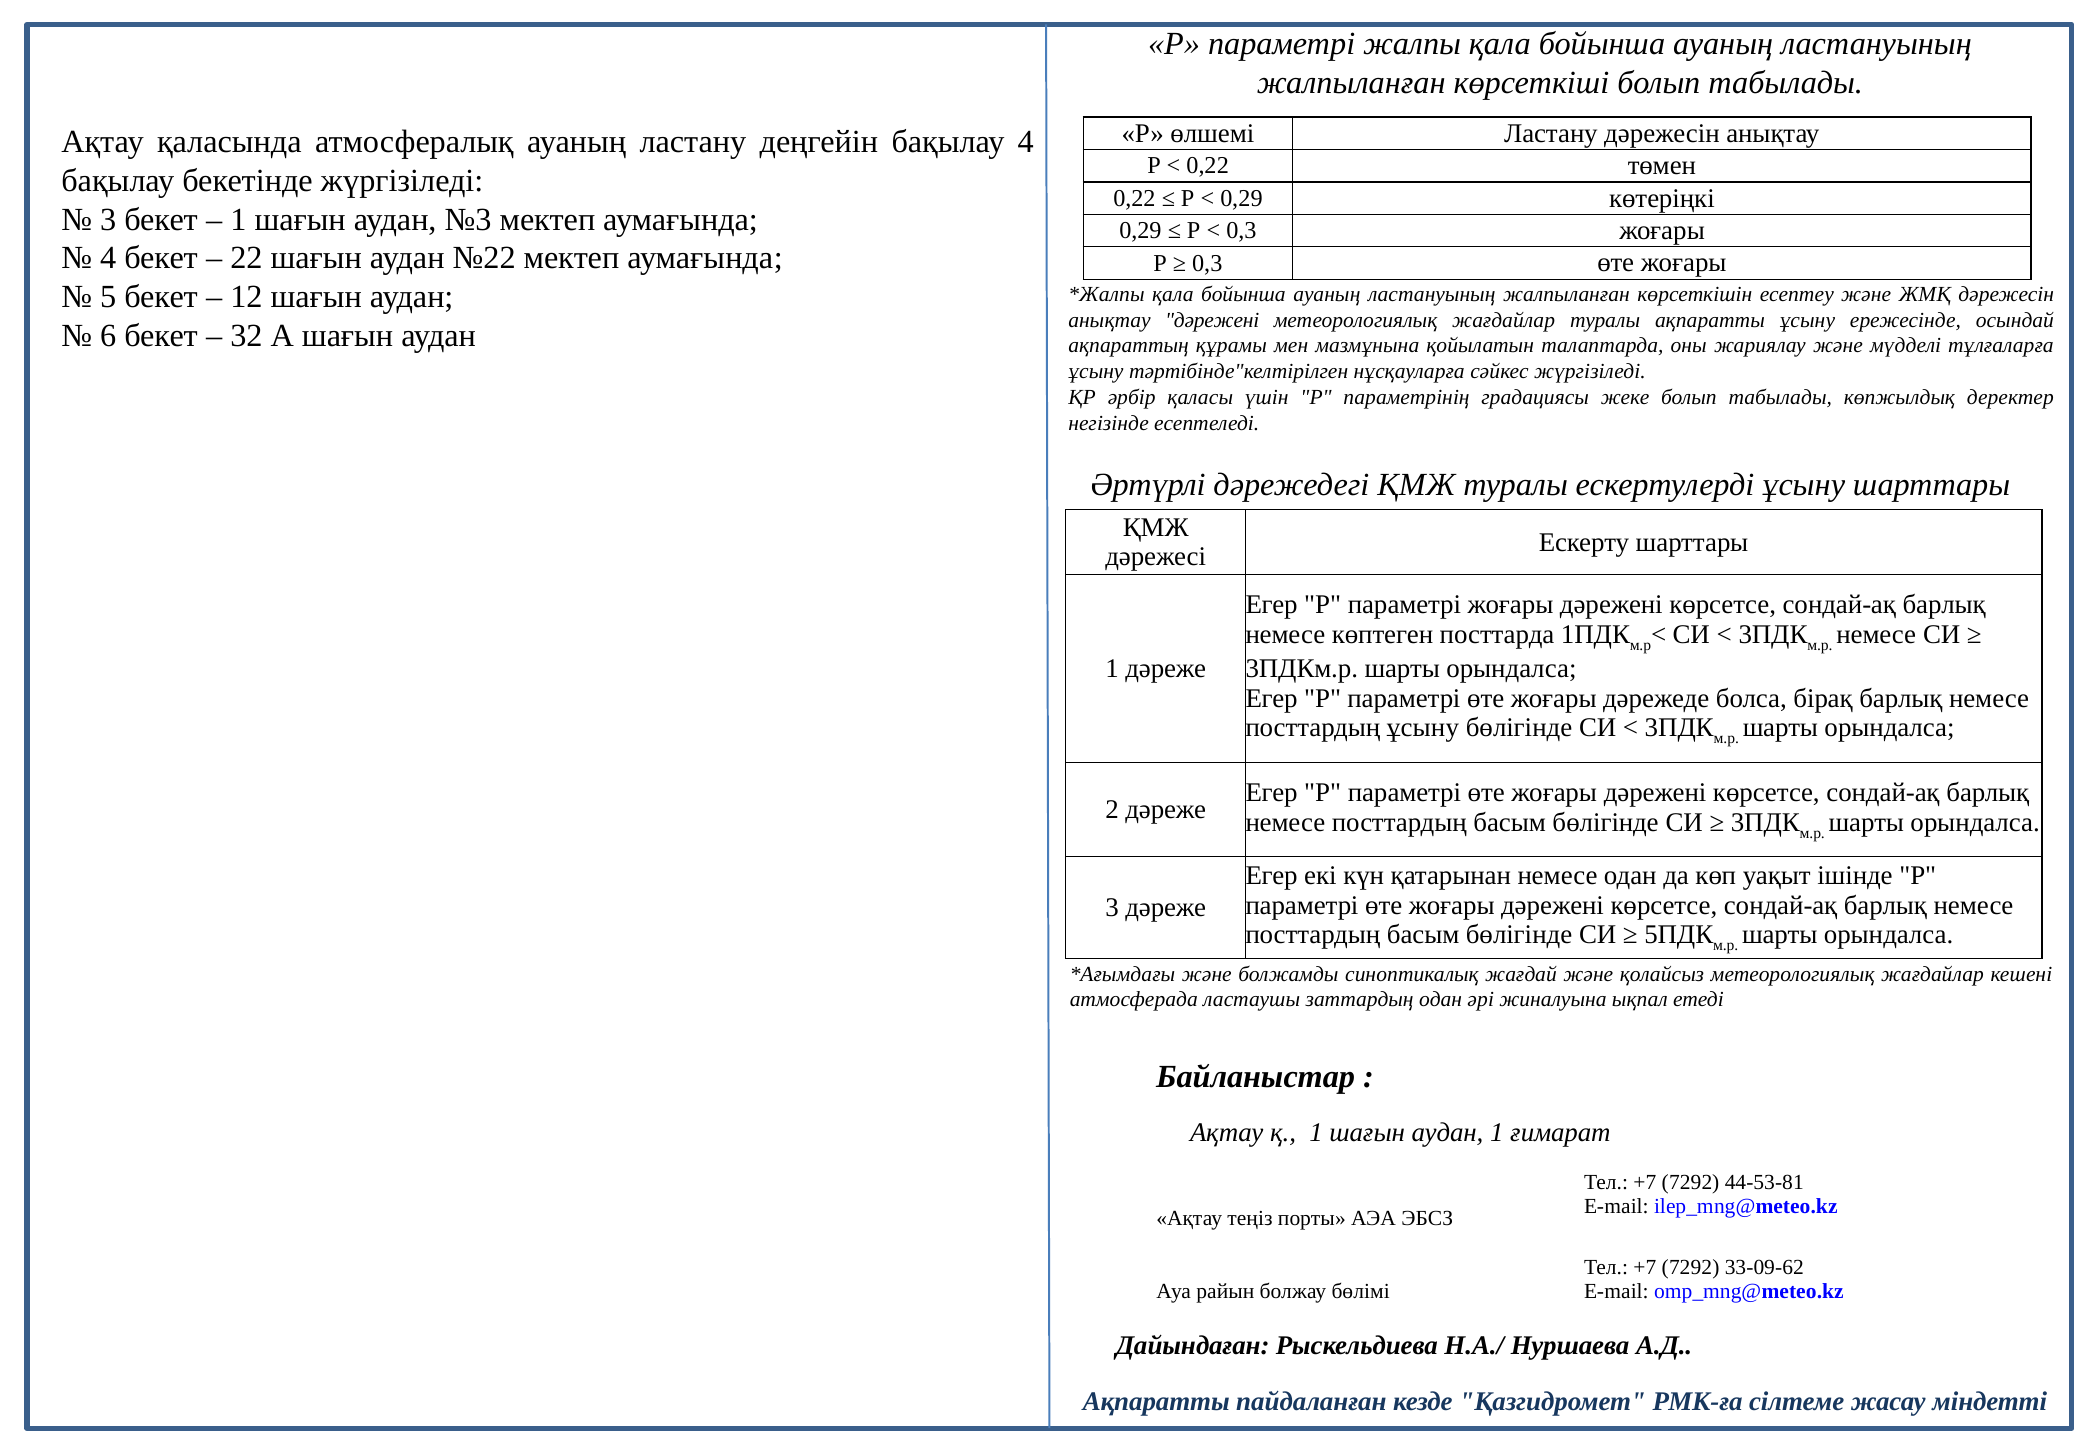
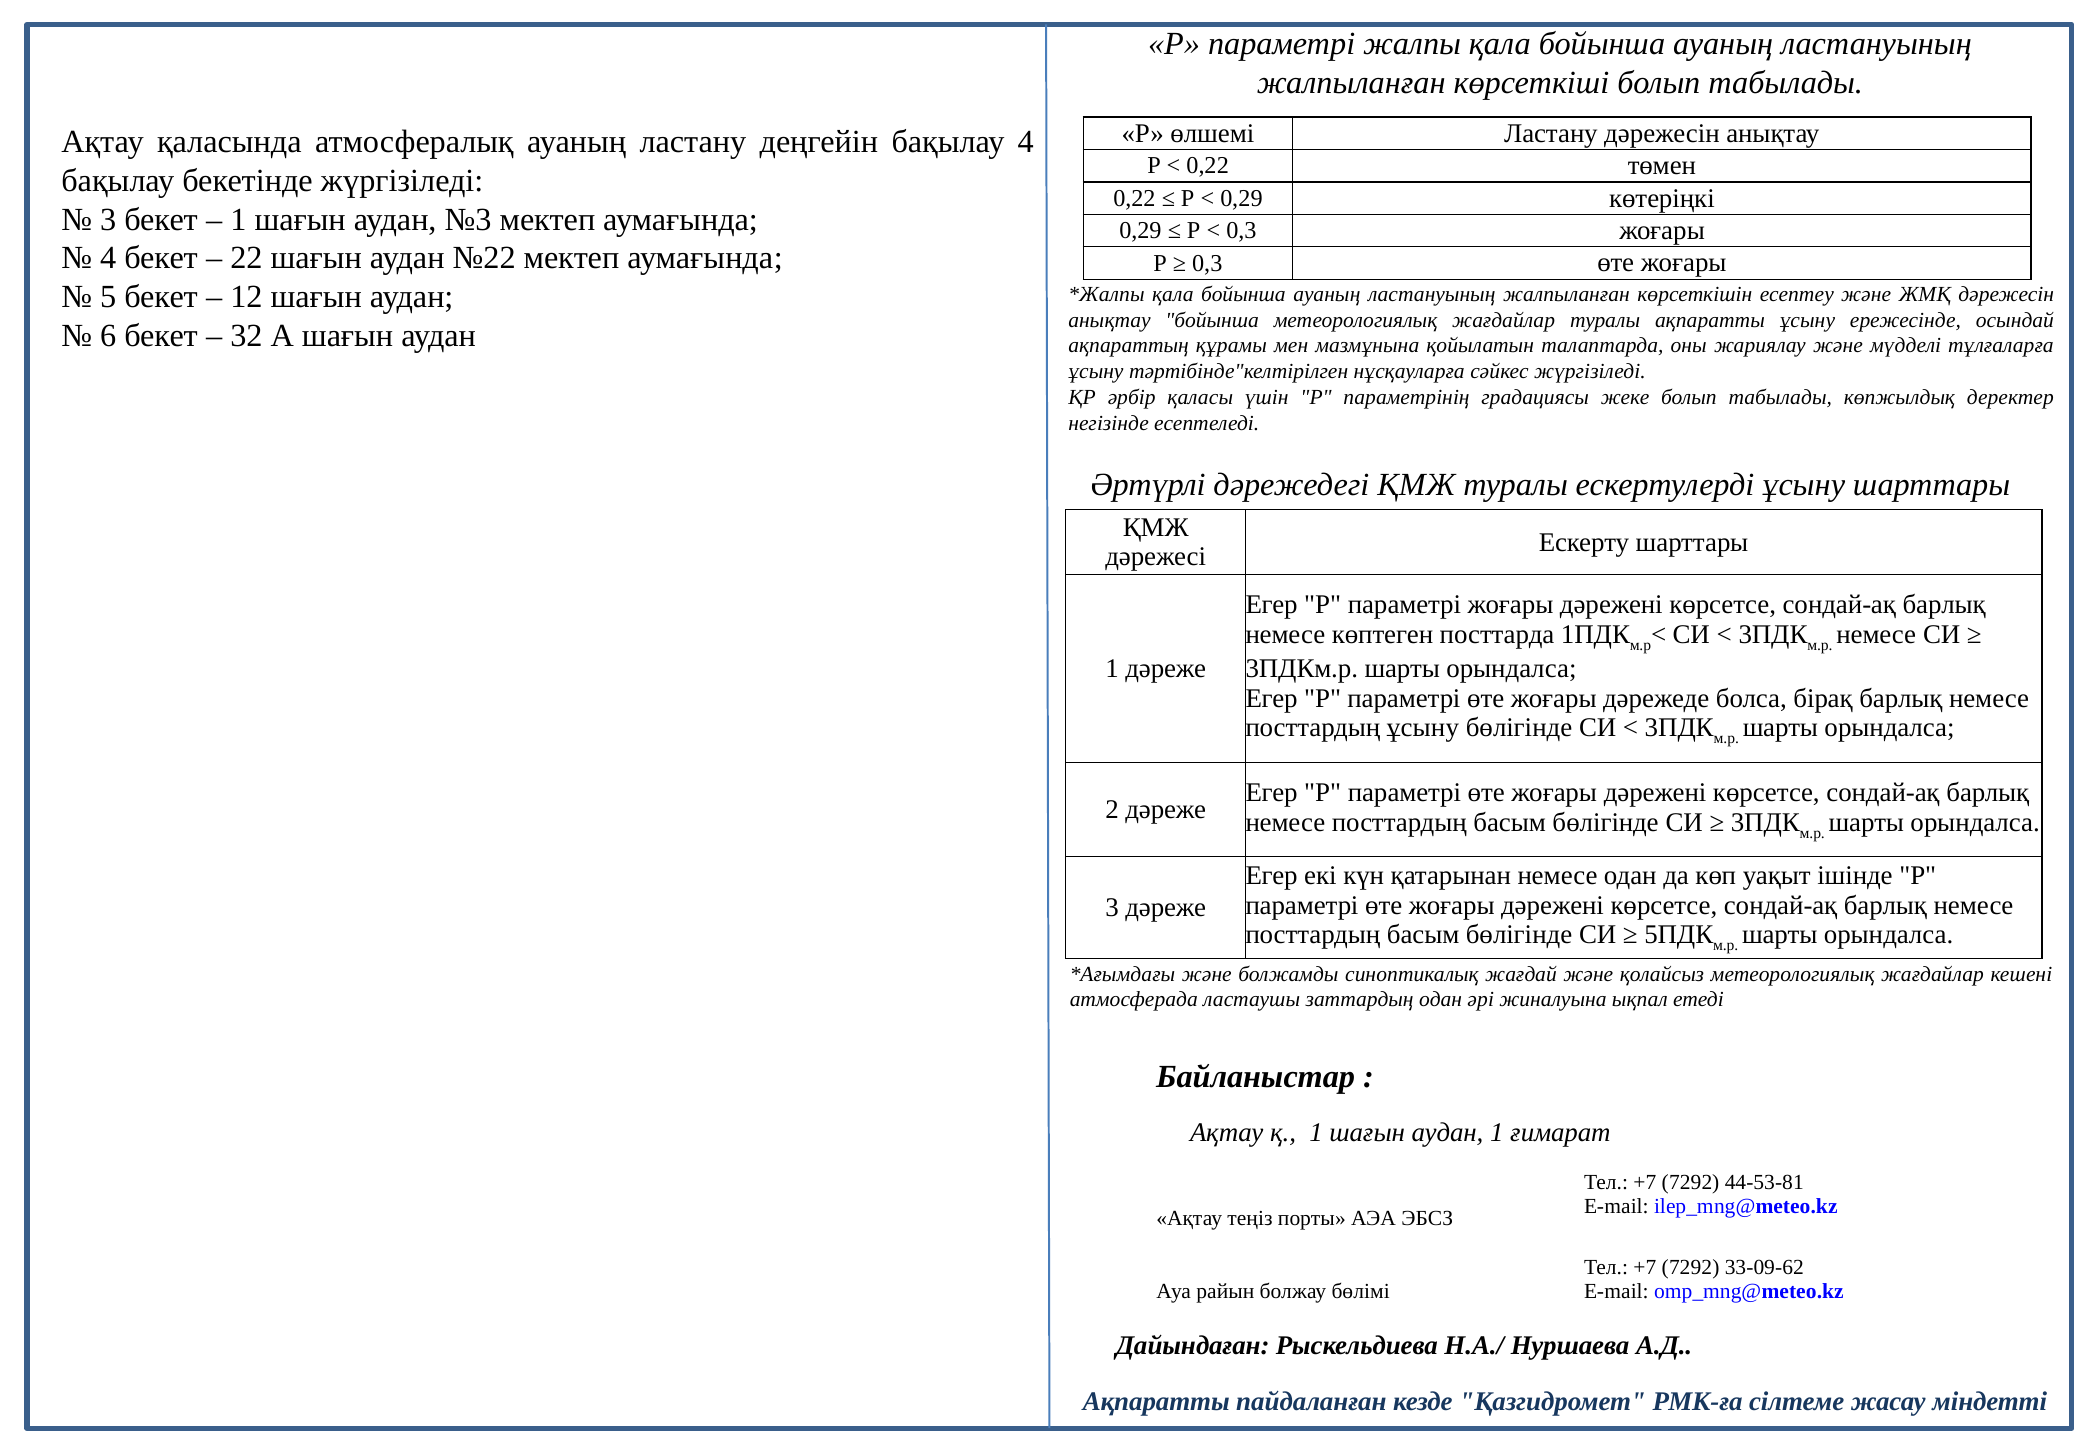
анықтау дәрежені: дәрежені -> бойынша (1212, 320)
